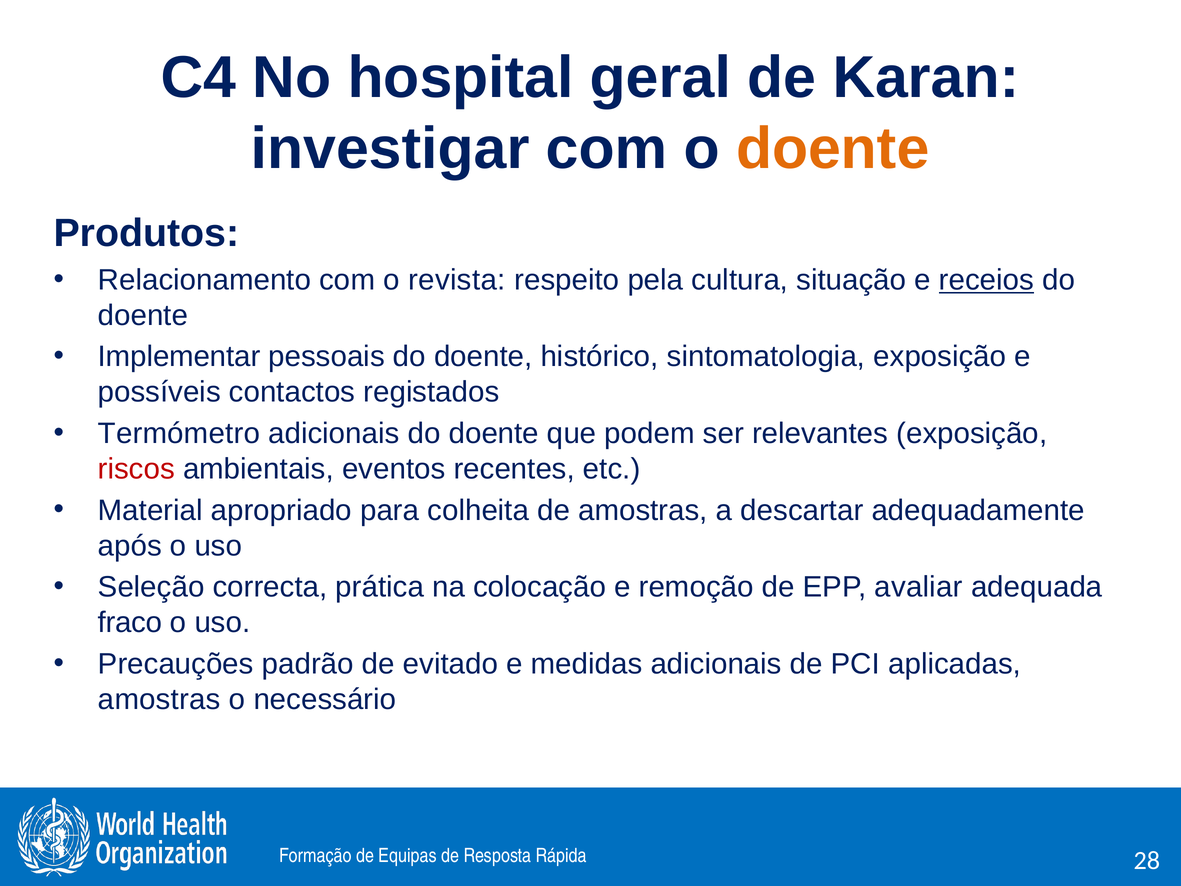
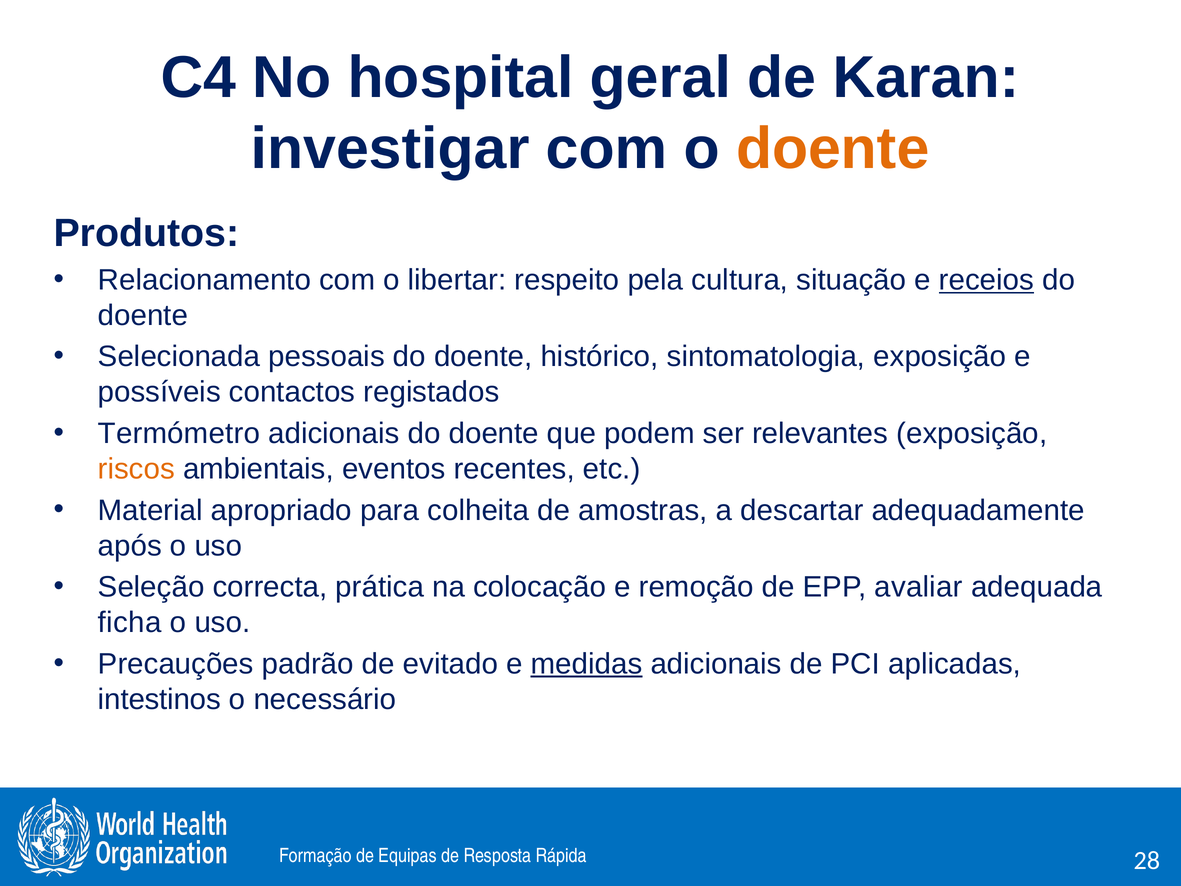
revista: revista -> libertar (457, 280)
Implementar: Implementar -> Selecionada (179, 357)
riscos colour: red -> orange (136, 469)
fraco: fraco -> ficha (130, 622)
medidas underline: none -> present (587, 664)
amostras: amostras -> intestinos (159, 699)
